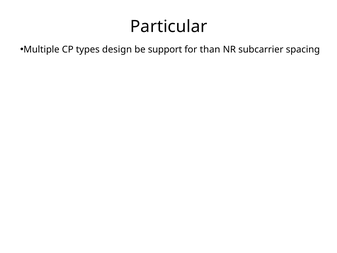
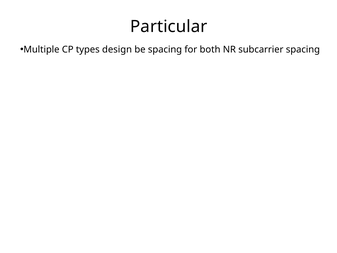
be support: support -> spacing (165, 49)
than: than -> both (210, 49)
